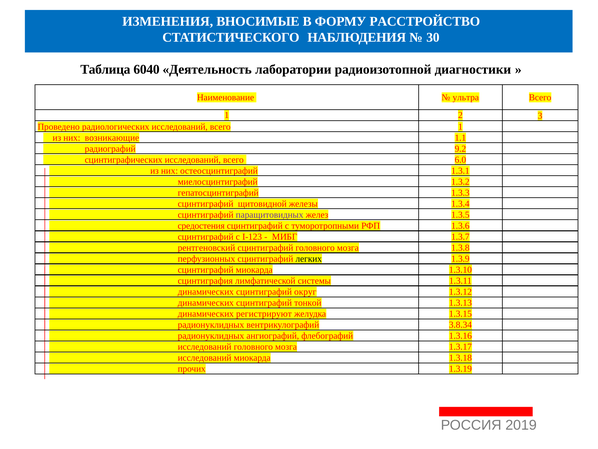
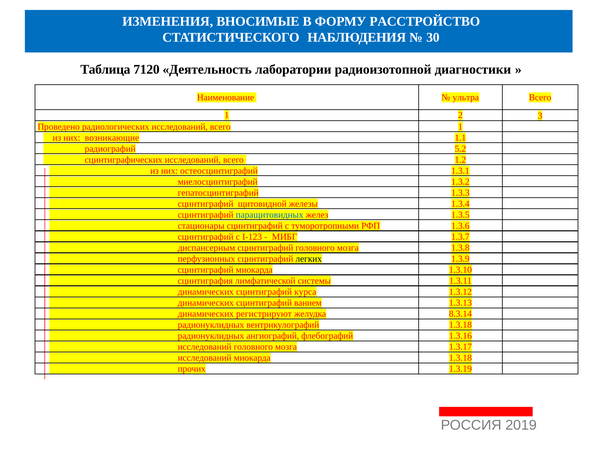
6040: 6040 -> 7120 (147, 69)
9.2: 9.2 -> 5.2 (460, 149)
6.0: 6.0 -> 1.2 (460, 160)
паращитовидных colour: purple -> blue (270, 215)
средостения: средостения -> стационары (201, 226)
рентгеновский: рентгеновский -> диспансерным (206, 248)
округ: округ -> курса (305, 292)
тонкой: тонкой -> ванием (308, 303)
1.3.15: 1.3.15 -> 8.3.14 (460, 314)
вентрикулографий 3.8.34: 3.8.34 -> 1.3.18 (460, 324)
